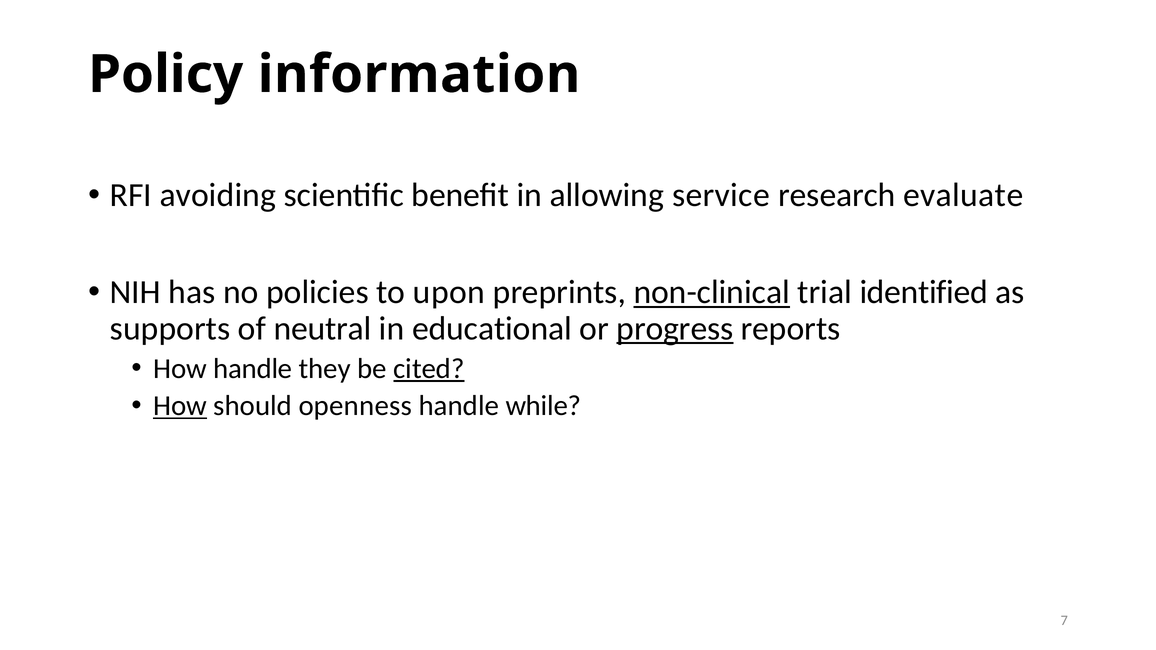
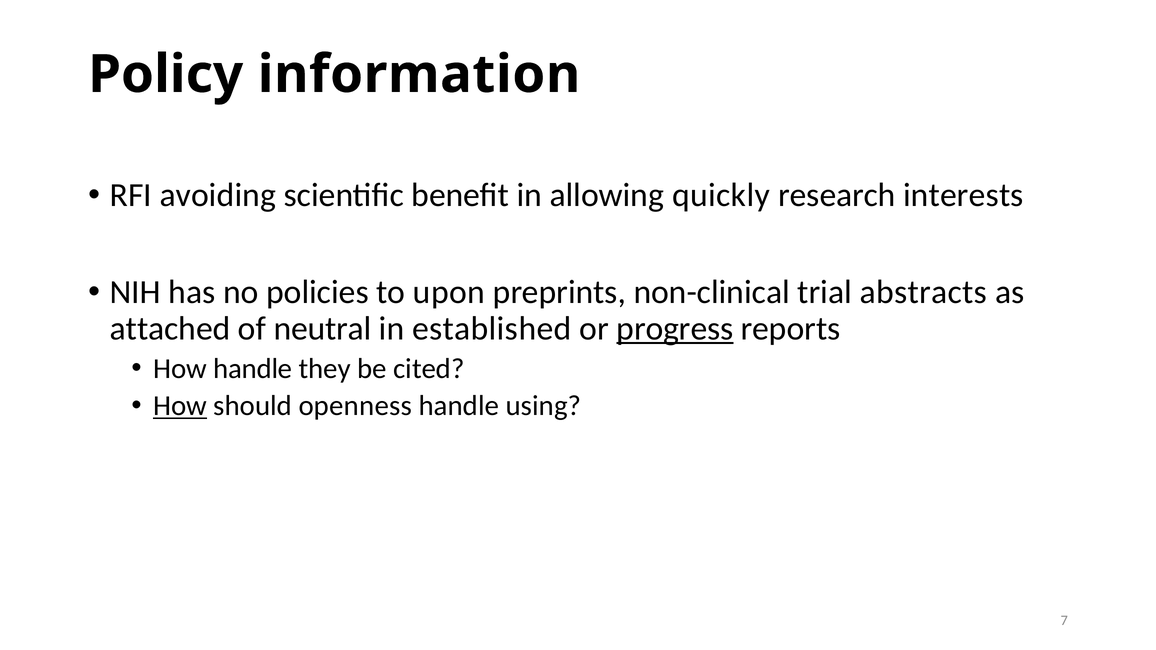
service: service -> quickly (721, 195)
evaluate: evaluate -> interests (963, 195)
non-clinical underline: present -> none (712, 292)
identified: identified -> abstracts (923, 292)
supports: supports -> attached (170, 329)
educational: educational -> established (492, 329)
cited underline: present -> none (429, 369)
while: while -> using (543, 406)
